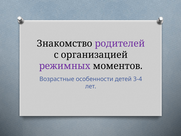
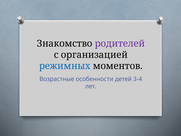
режимных colour: purple -> blue (65, 66)
